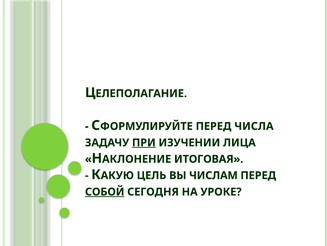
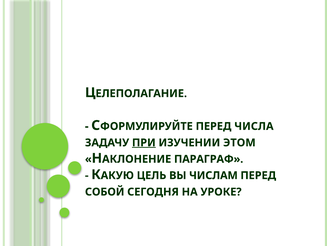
ЛИЦА: ЛИЦА -> ЭТОМ (239, 142)
ИТОГОВАЯ: ИТОГОВАЯ -> ПАРАГРАФ (209, 159)
СОБОЙ underline: present -> none (105, 191)
